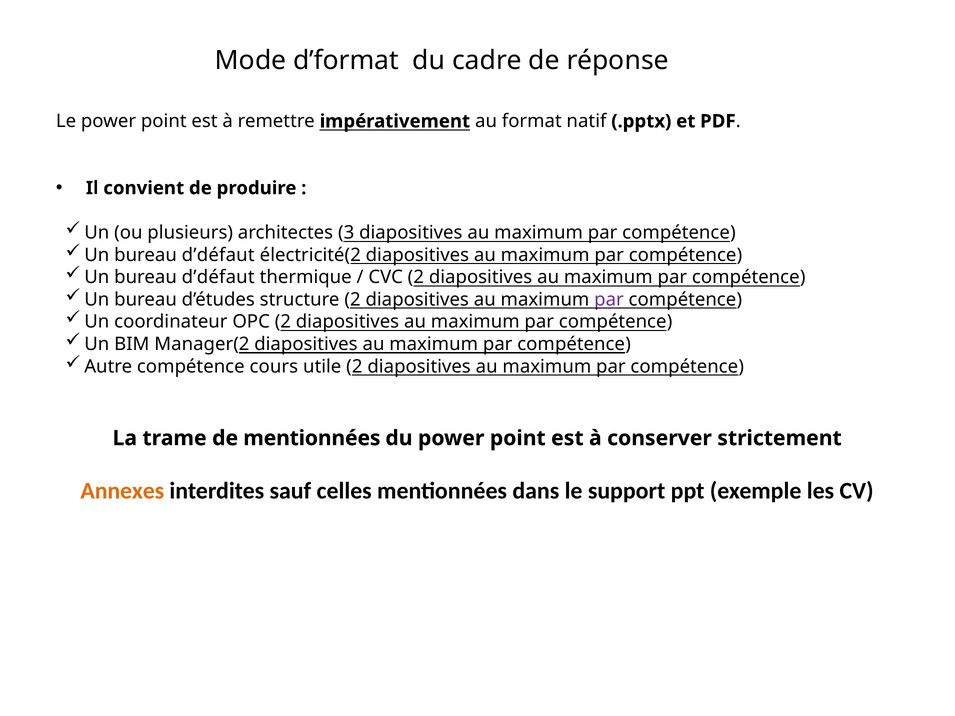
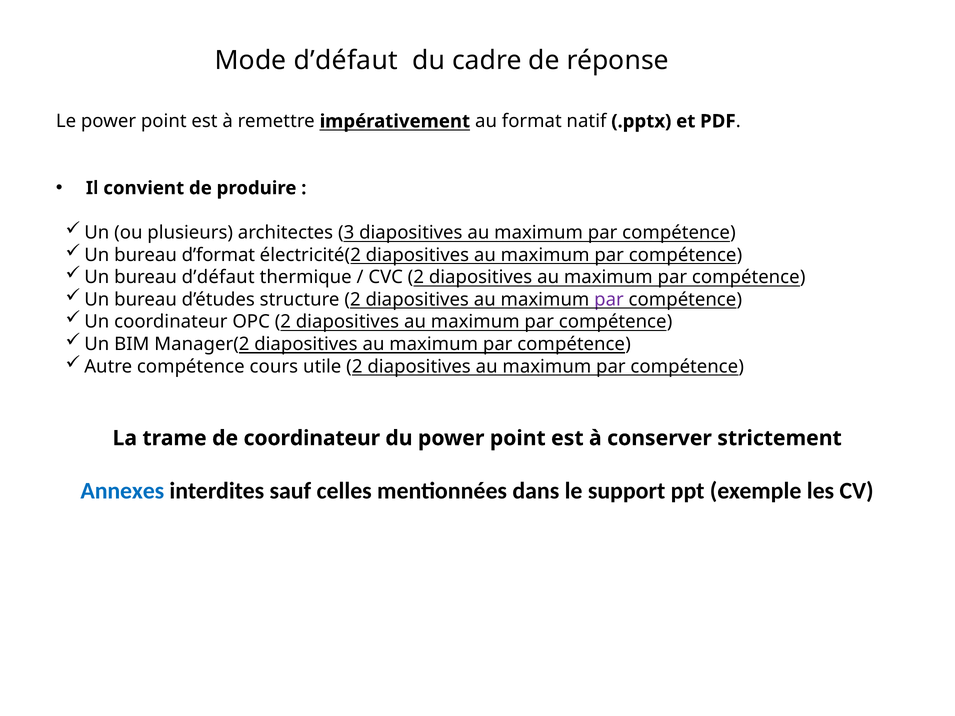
Mode d’format: d’format -> d’défaut (346, 60)
d’défaut: d’défaut -> d’format (218, 255)
de mentionnées: mentionnées -> coordinateur (312, 438)
Annexes colour: orange -> blue (122, 491)
